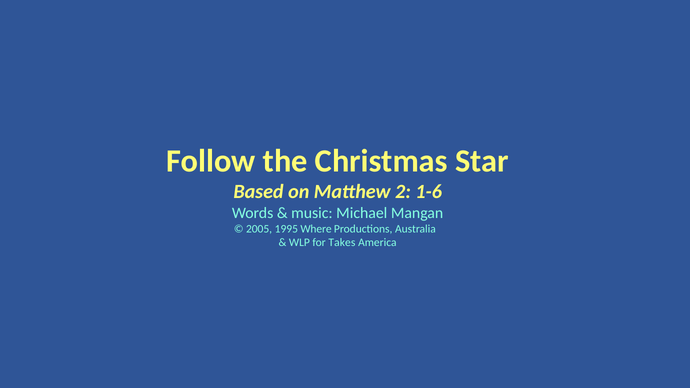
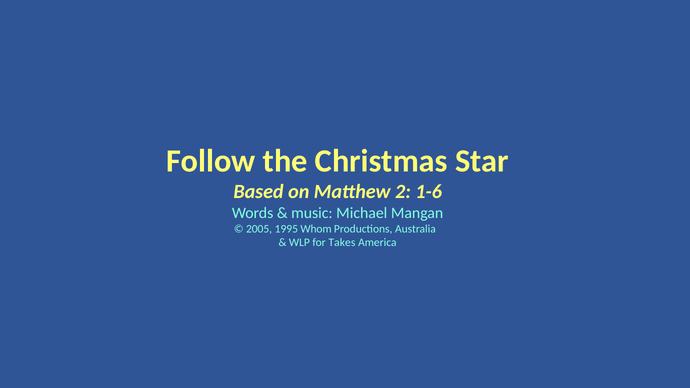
Where: Where -> Whom (316, 229)
